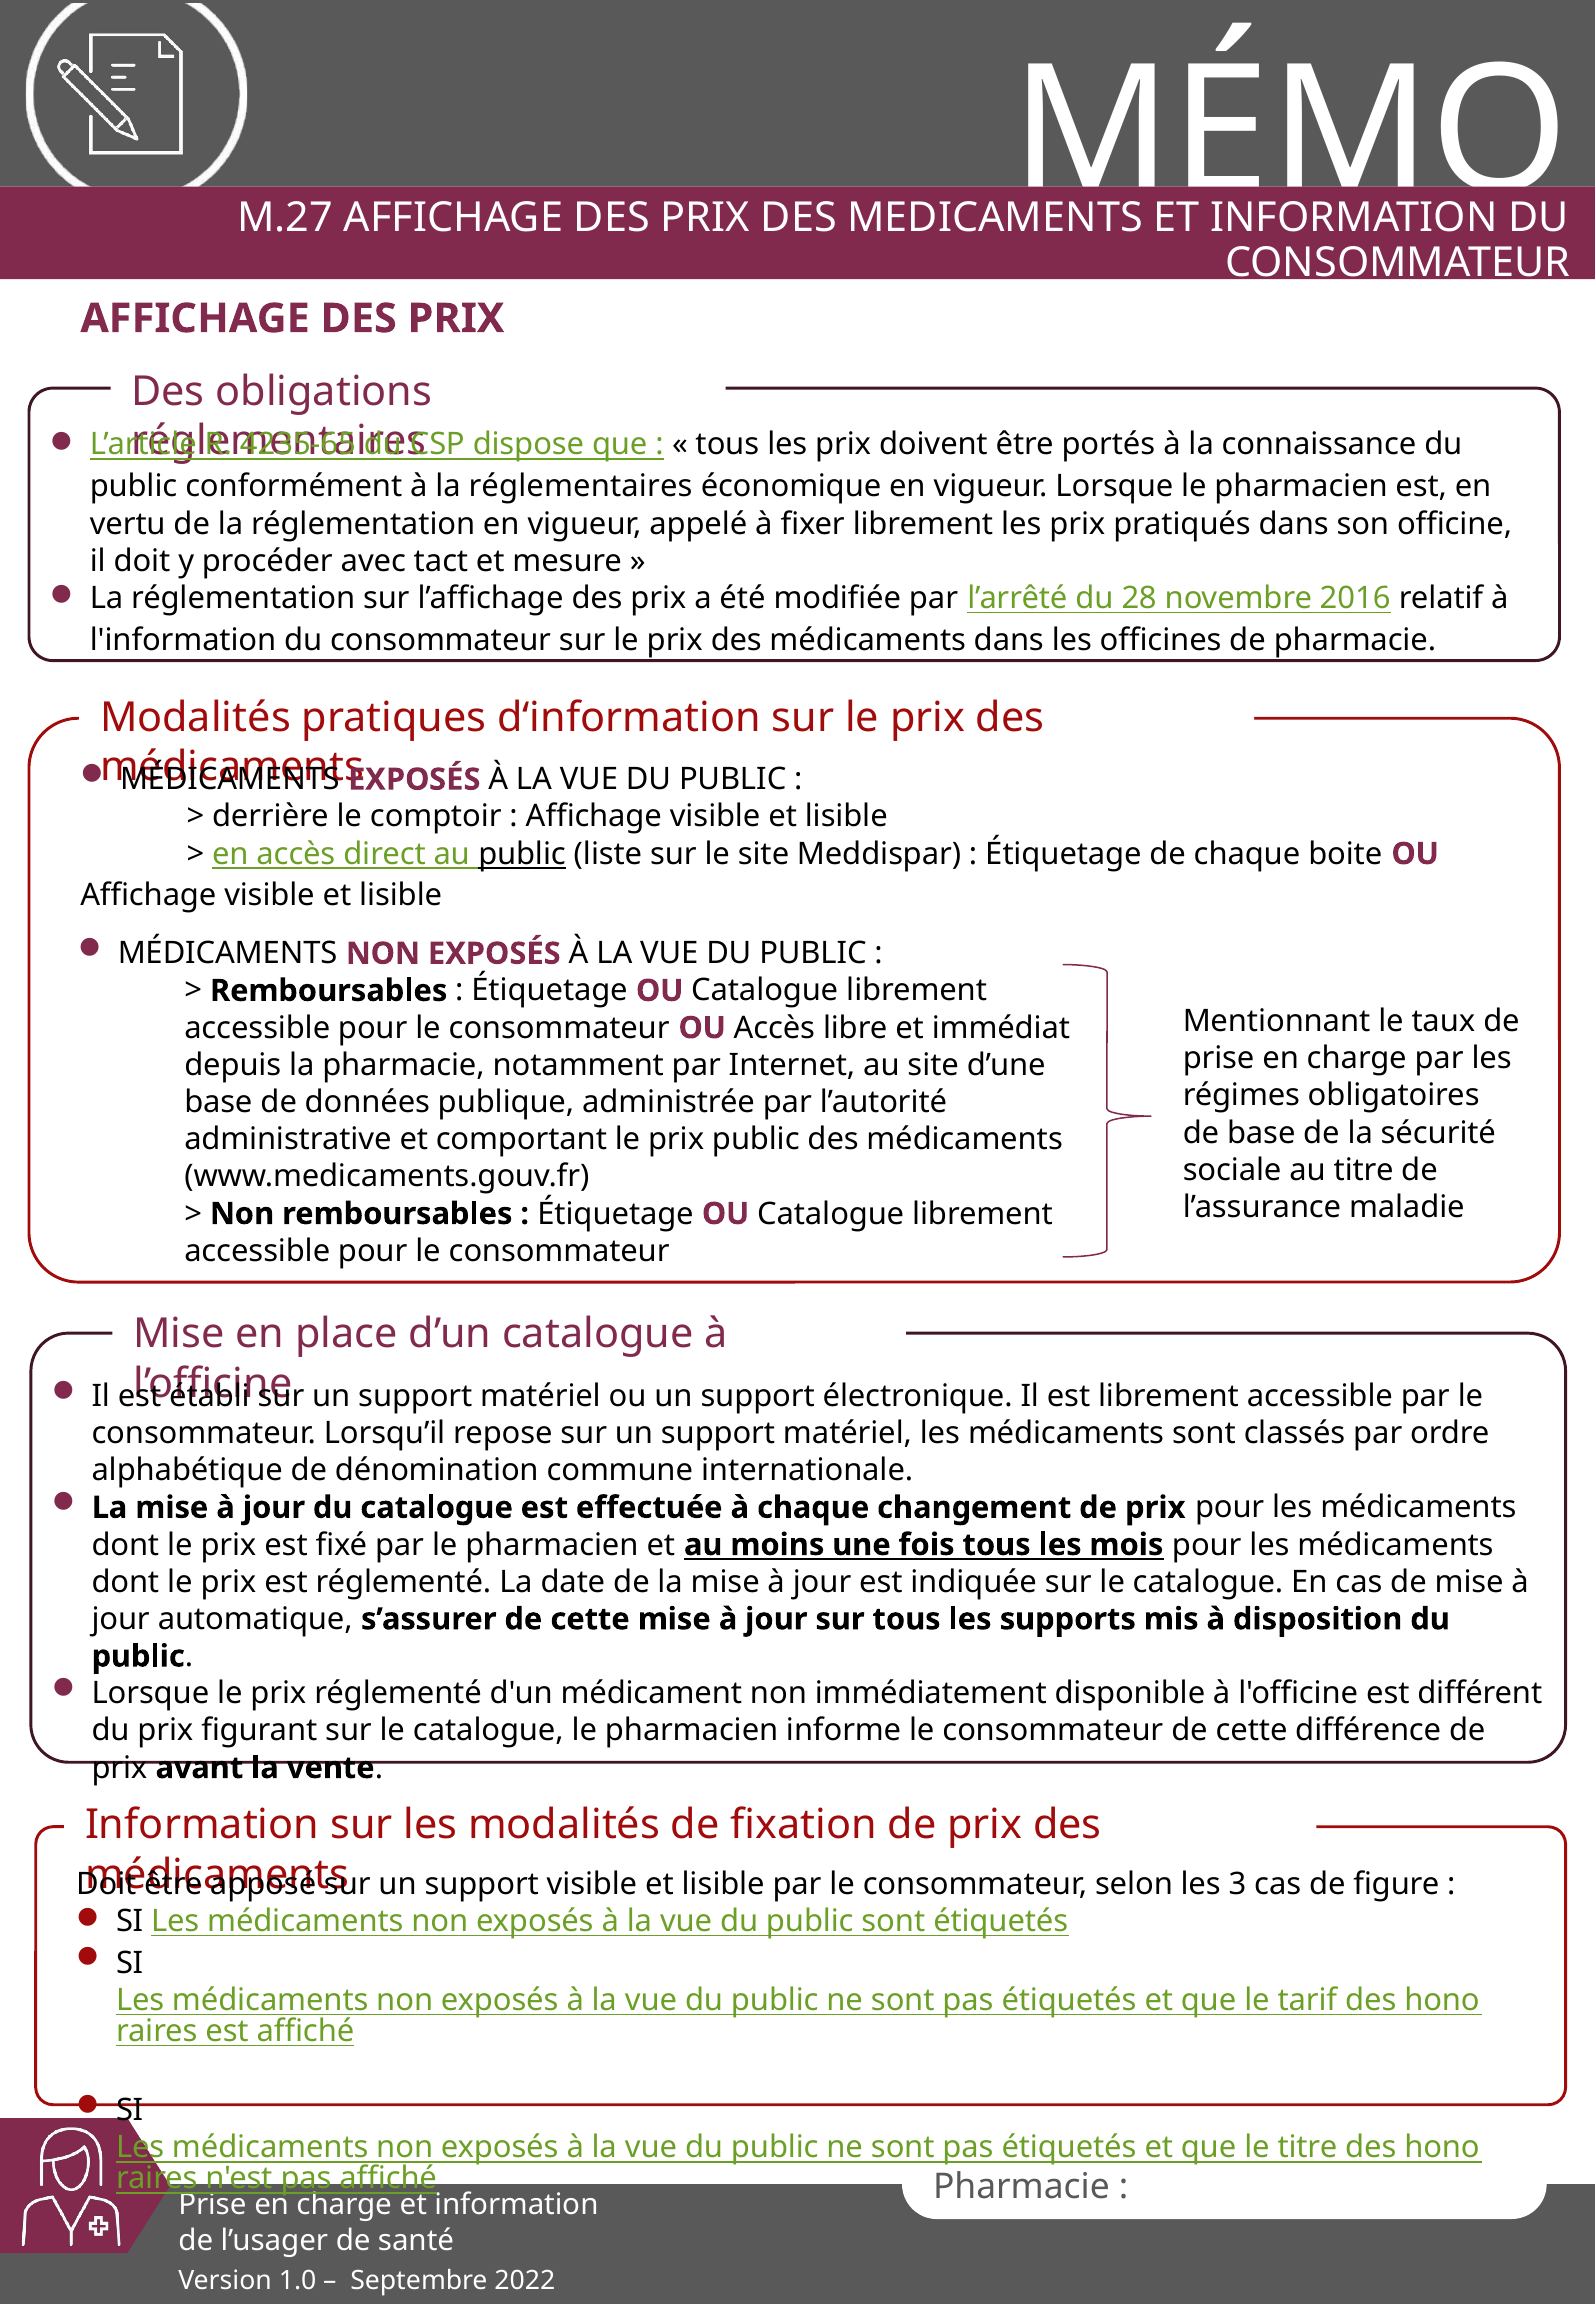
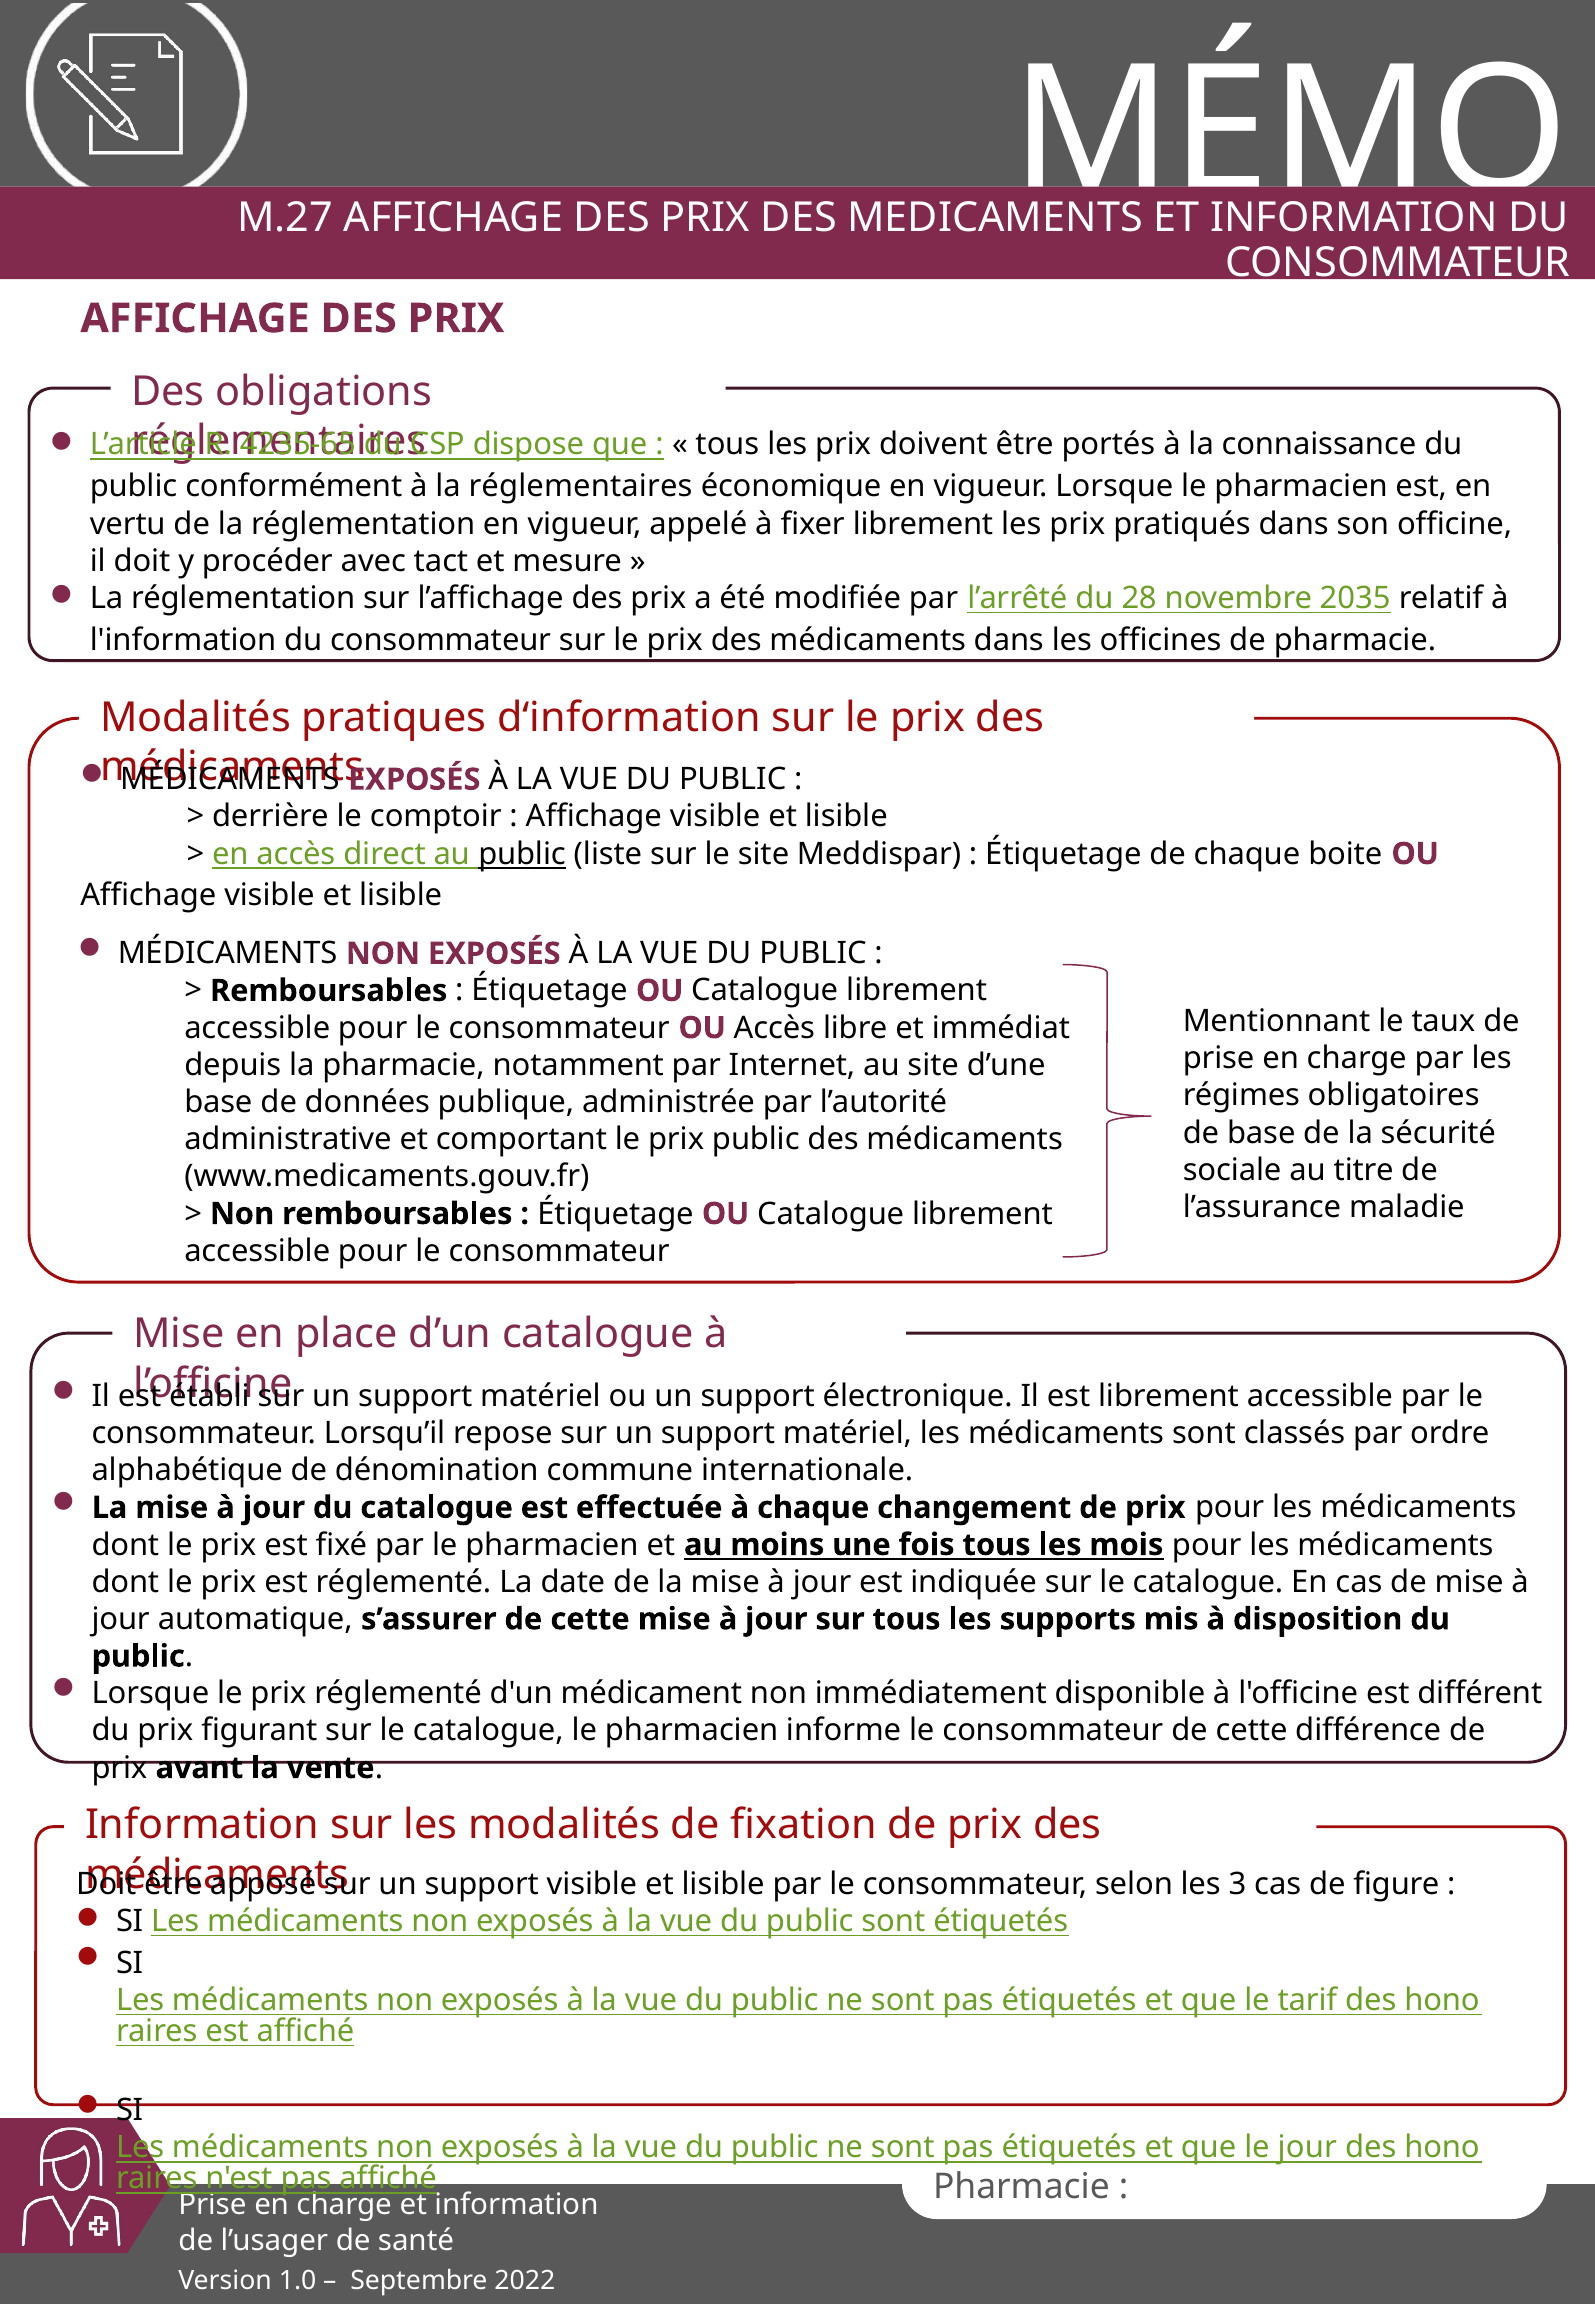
2016: 2016 -> 2035 (1355, 598)
le titre: titre -> jour (1307, 2147)
